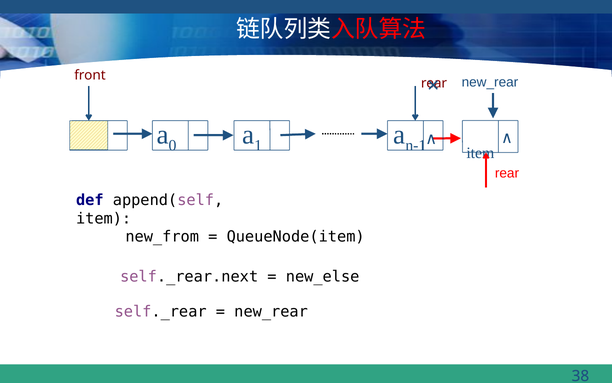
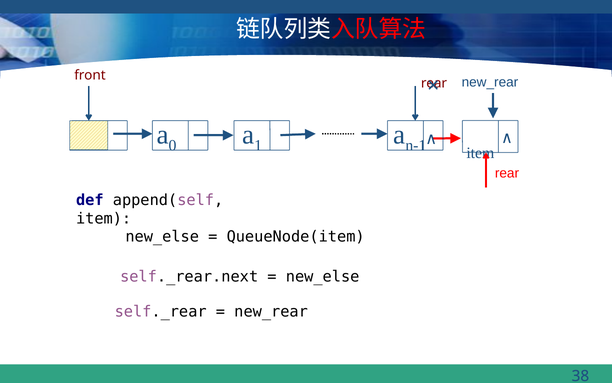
new_from: new_from -> new_else (162, 237)
